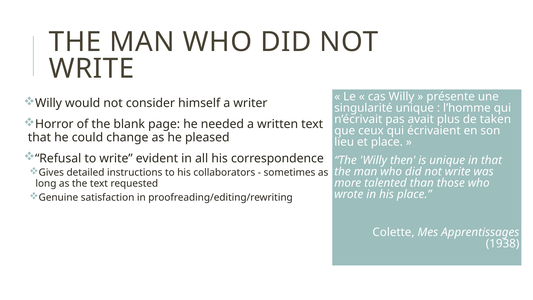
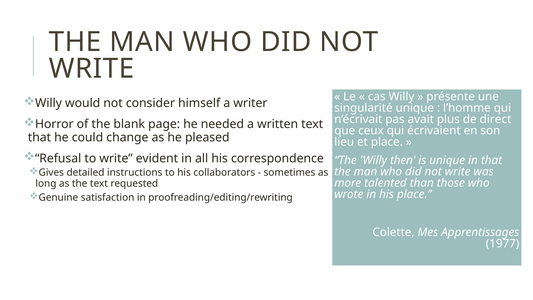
taken: taken -> direct (495, 119)
1938: 1938 -> 1977 (503, 243)
